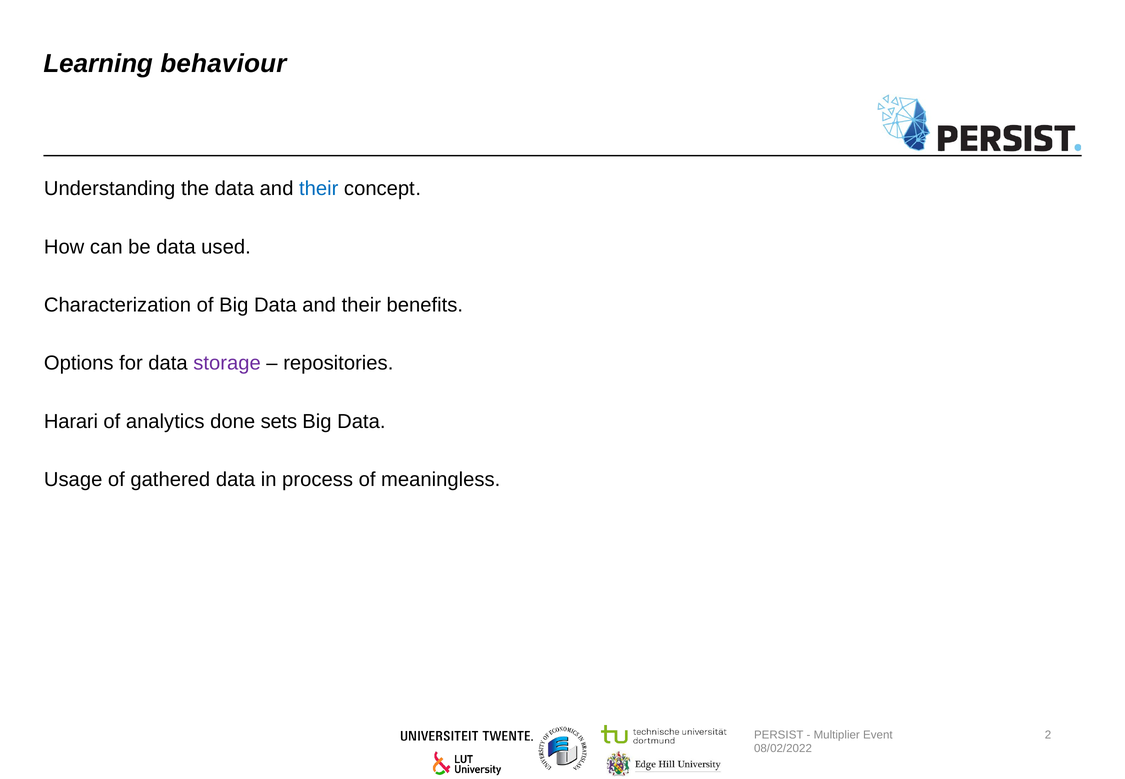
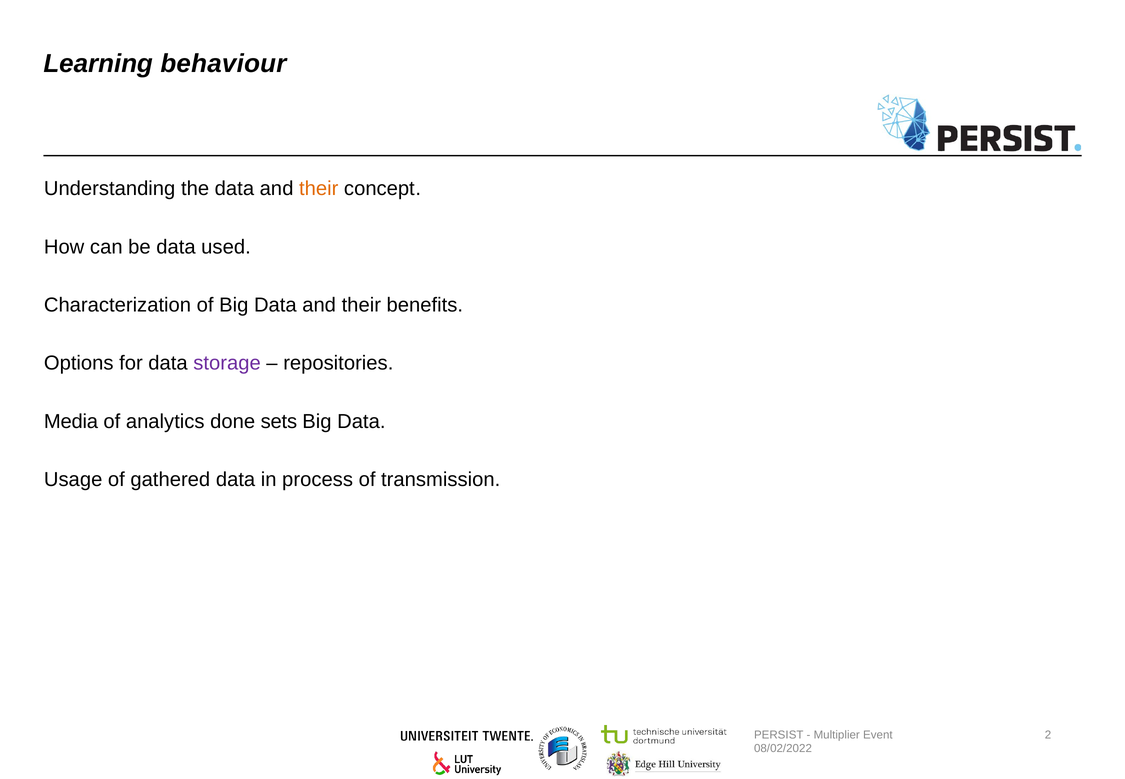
their colour: blue -> orange (319, 189)
Harari: Harari -> Media (71, 421)
meaningless: meaningless -> transmission (441, 479)
